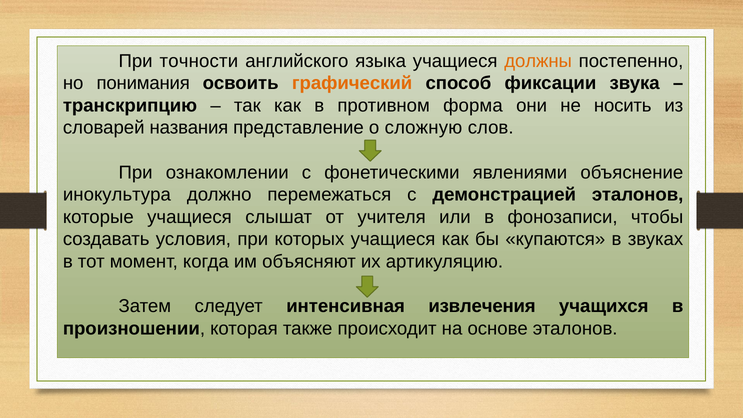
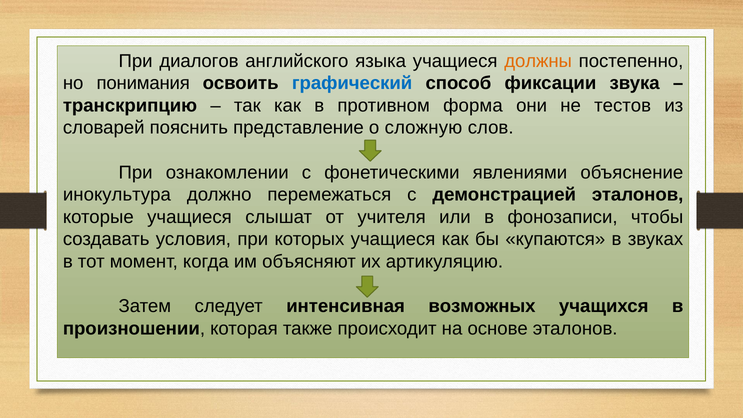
точности: точности -> диалогов (199, 61)
графический colour: orange -> blue (352, 83)
носить: носить -> тестов (623, 106)
названия: названия -> пояснить (189, 128)
извлечения: извлечения -> возможных (482, 306)
